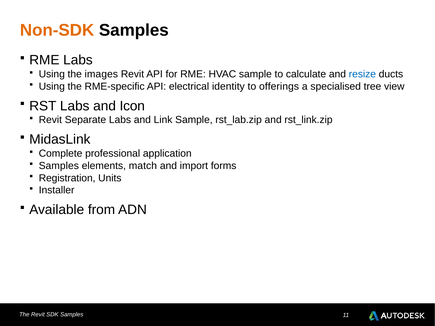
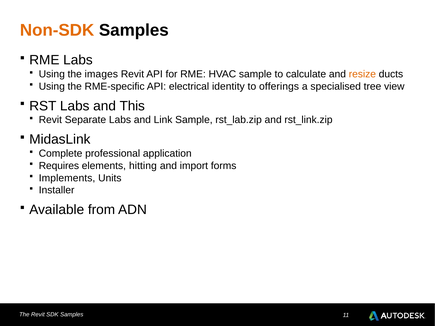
resize colour: blue -> orange (362, 74)
Icon: Icon -> This (132, 106)
Samples: Samples -> Requires (59, 166)
match: match -> hitting (143, 166)
Registration: Registration -> Implements (67, 178)
